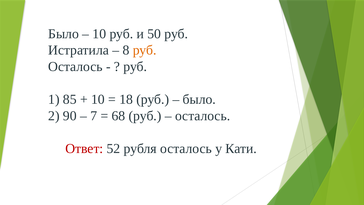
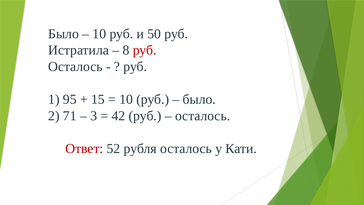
руб colour: orange -> red (145, 50)
85: 85 -> 95 (70, 99)
10: 10 -> 15 (98, 99)
18: 18 -> 10 (126, 99)
90: 90 -> 71 (70, 116)
7: 7 -> 3 (94, 116)
68: 68 -> 42 (118, 116)
